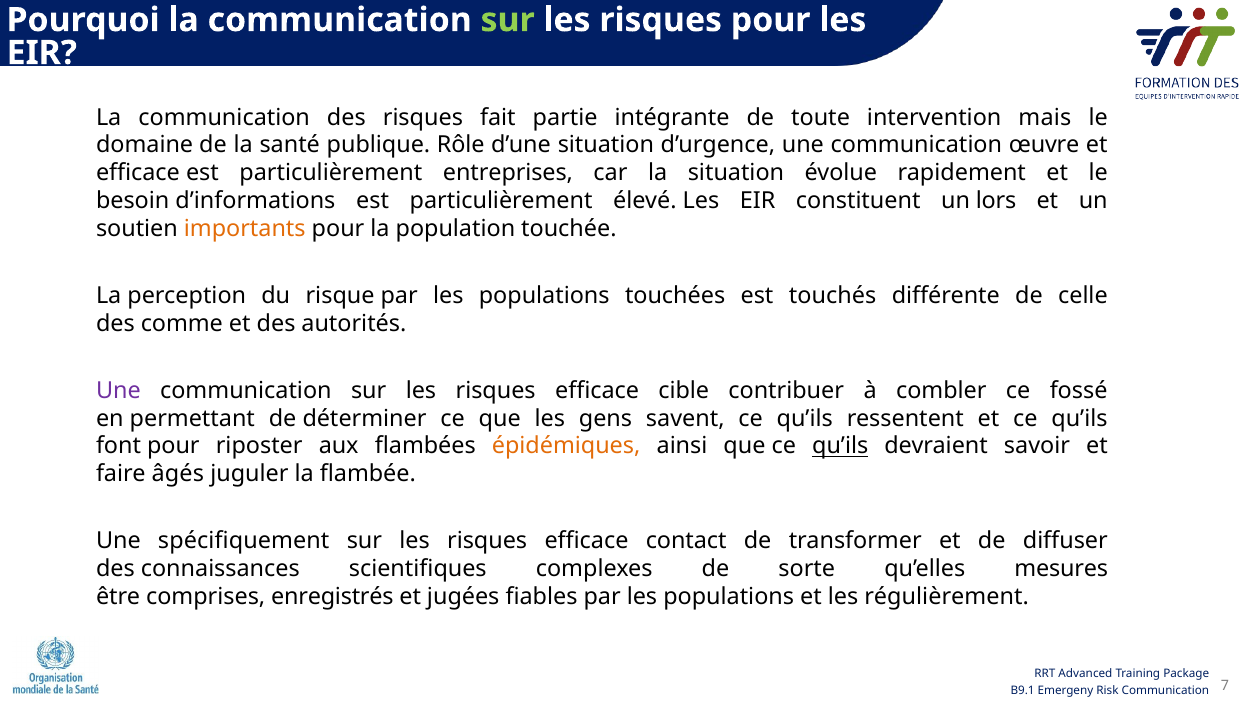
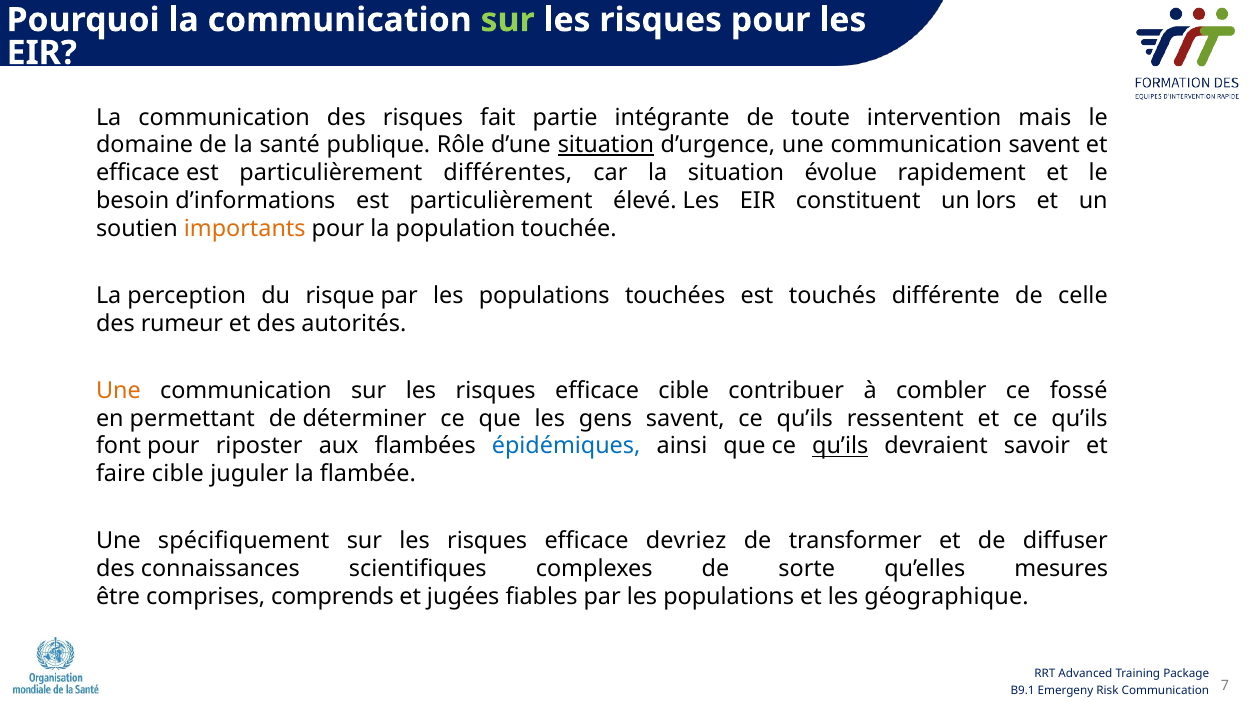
situation underline: none -> present (606, 145)
communication œuvre: œuvre -> savent (1044, 145)
entreprises: entreprises -> différentes (508, 173)
comme: comme -> rumeur (182, 323)
Une colour: purple -> orange (118, 391)
épidémiques colour: orange -> blue (566, 446)
faire âgés: âgés -> cible (178, 474)
contact: contact -> devriez (686, 541)
enregistrés: enregistrés -> comprends (332, 597)
régulièrement: régulièrement -> géographique (946, 597)
